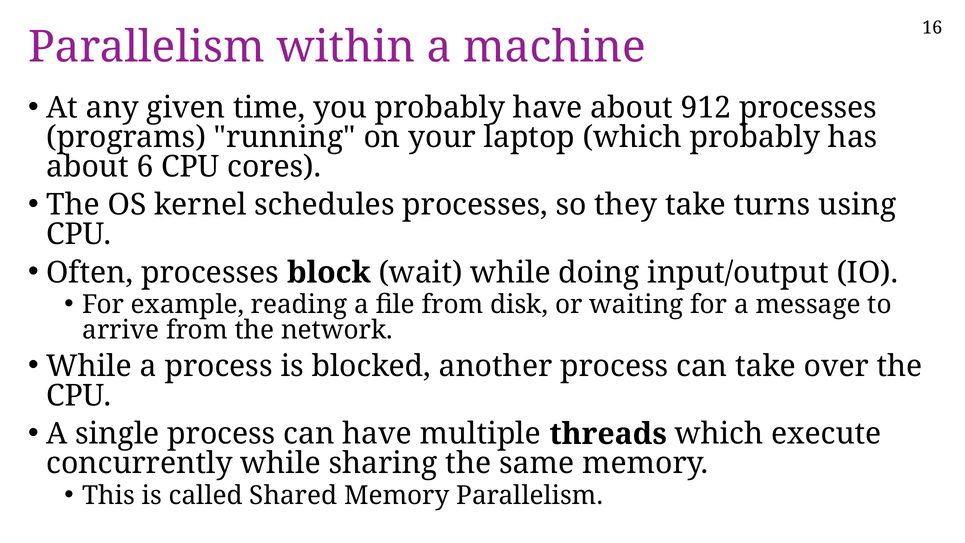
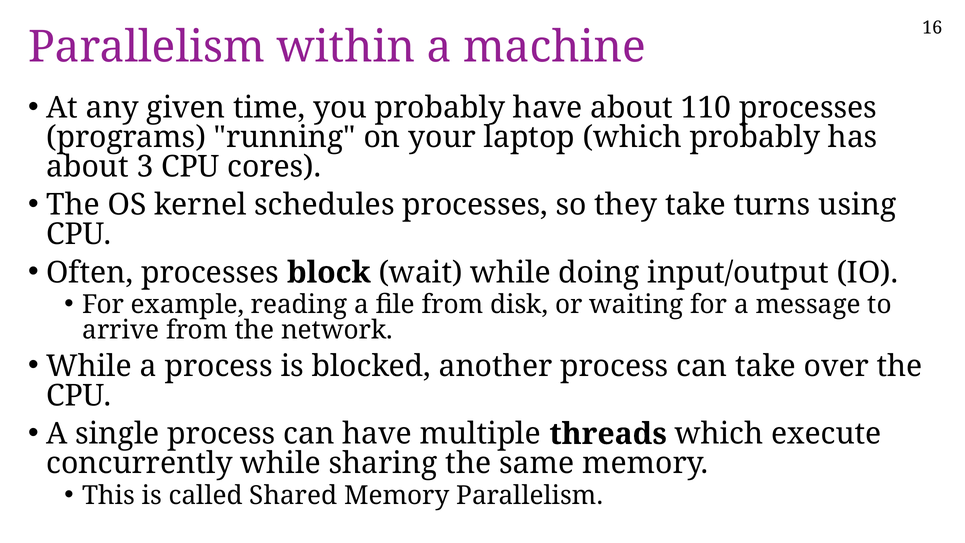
912: 912 -> 110 (706, 108)
6: 6 -> 3 (145, 167)
